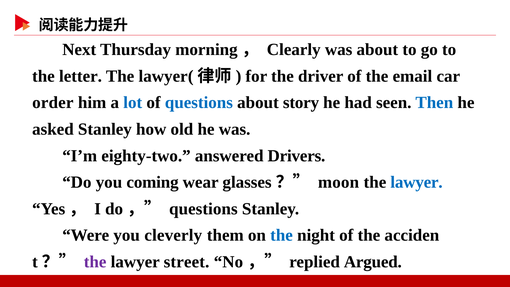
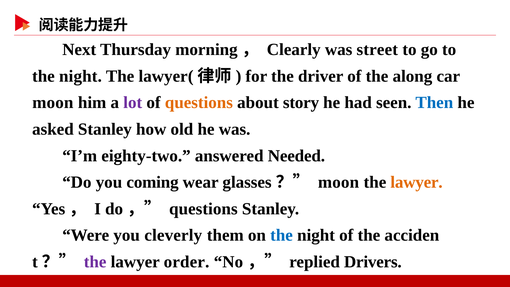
was about: about -> street (377, 50)
letter: letter -> night (80, 76)
email: email -> along (412, 76)
order: order -> moon (53, 103)
lot colour: blue -> purple (133, 103)
questions colour: blue -> orange (199, 103)
Drivers: Drivers -> Needed (296, 156)
lawyer colour: blue -> orange (417, 182)
street: street -> order (187, 262)
Argued: Argued -> Drivers (373, 262)
